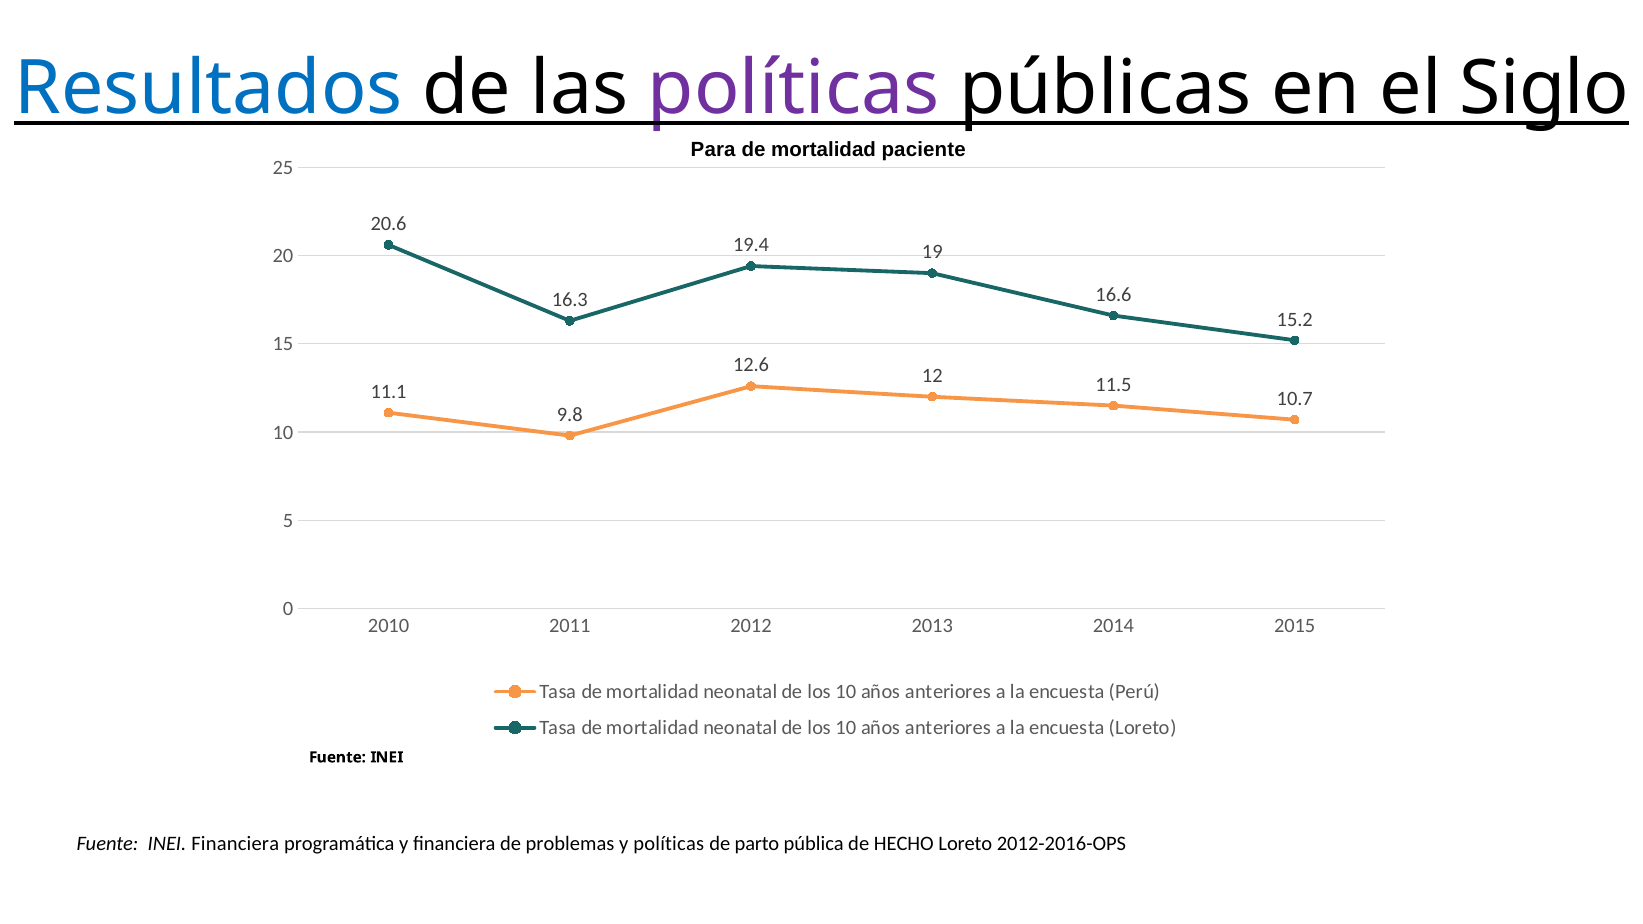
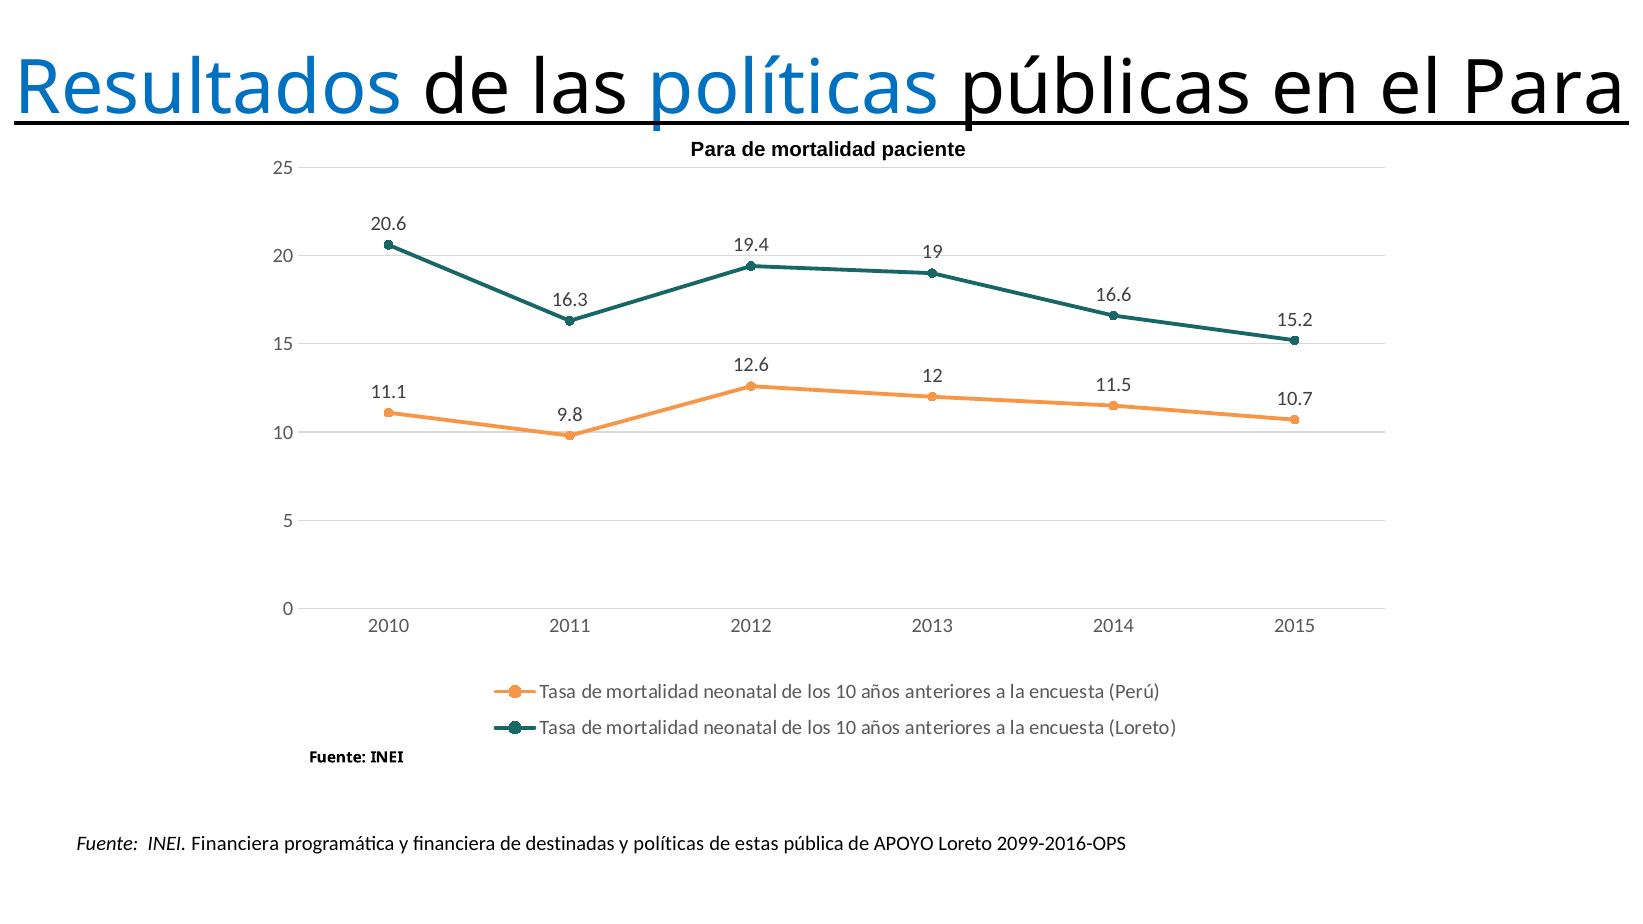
políticas colour: purple -> blue (794, 89)
el Siglo: Siglo -> Para (1544, 89)
problemas: problemas -> destinadas (570, 844)
parto: parto -> estas (757, 844)
HECHO: HECHO -> APOYO (904, 844)
2012-2016-OPS: 2012-2016-OPS -> 2099-2016-OPS (1061, 844)
